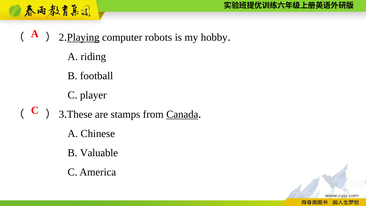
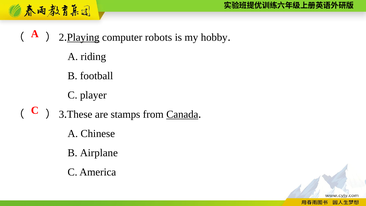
Valuable: Valuable -> Airplane (99, 153)
